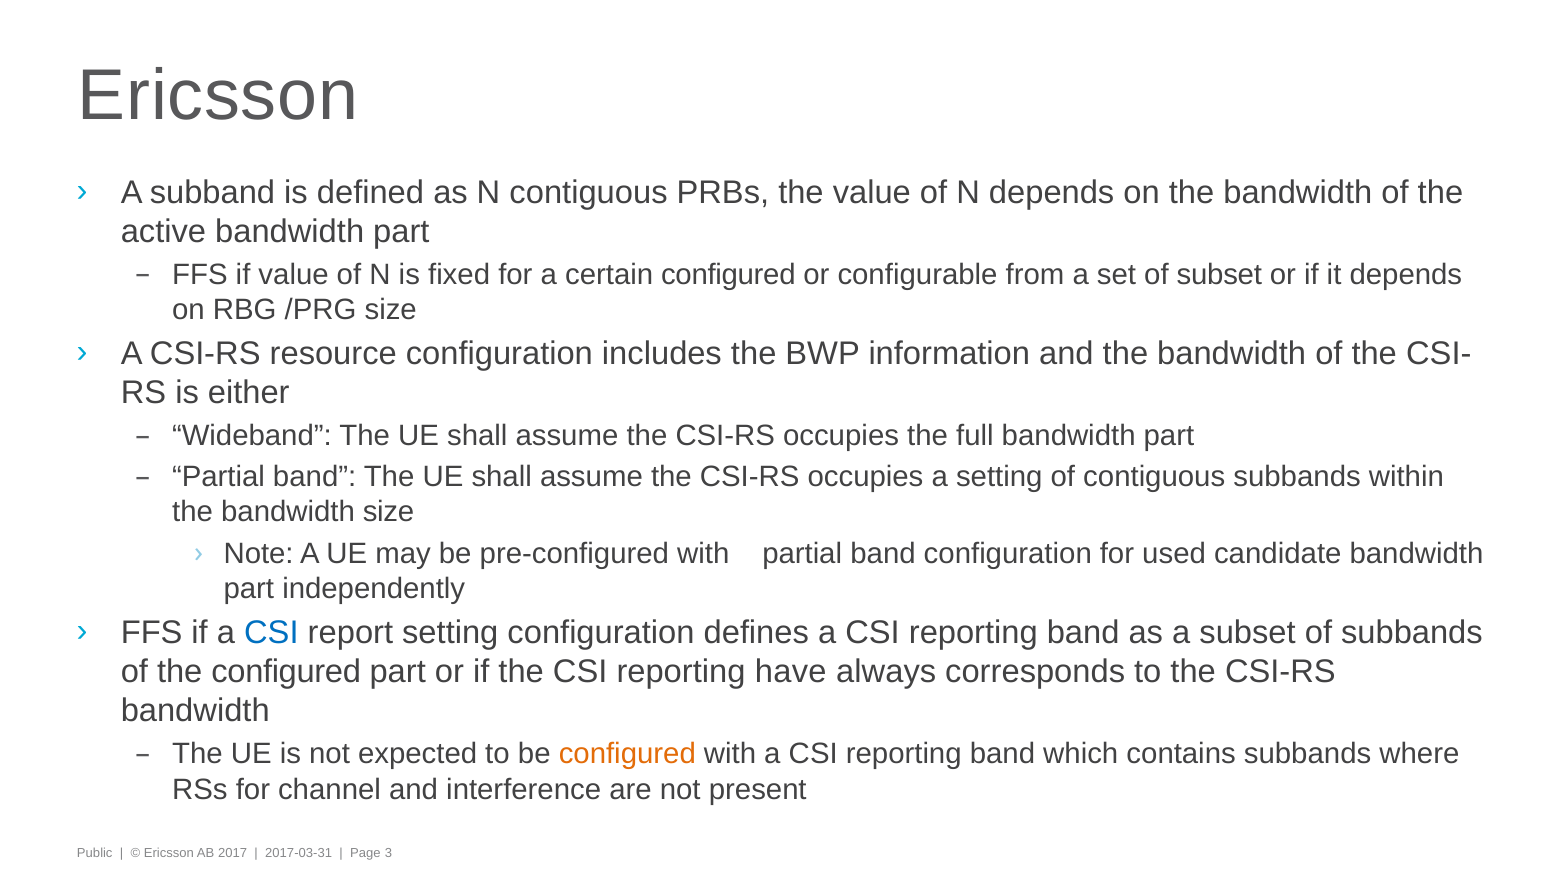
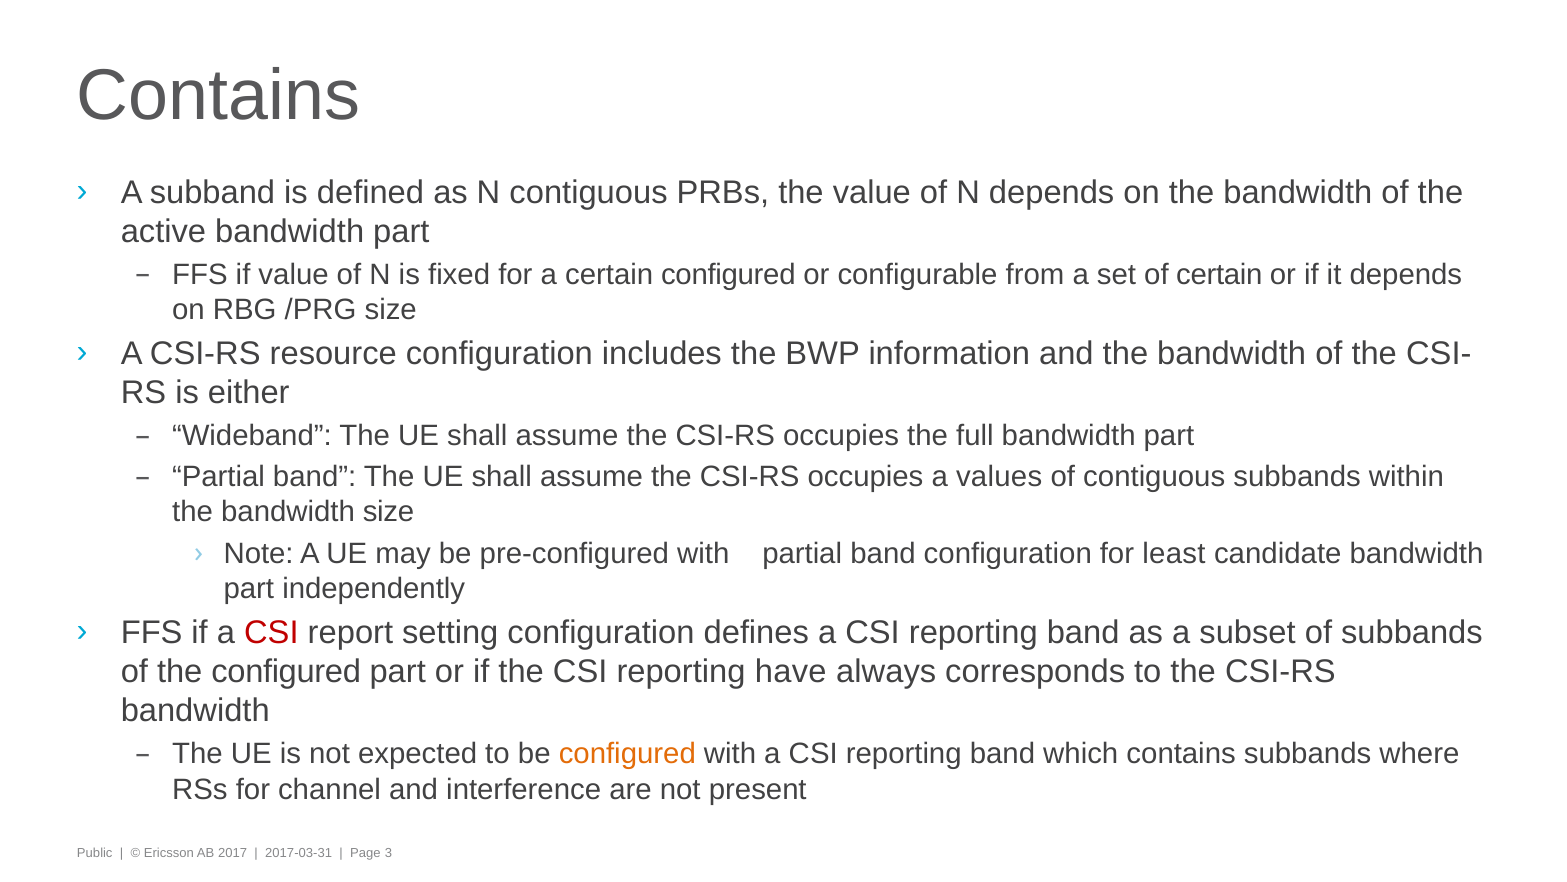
Ericsson: Ericsson -> Contains (218, 96)
of subset: subset -> certain (1219, 274)
a setting: setting -> values (999, 477)
used: used -> least (1174, 553)
CSI colour: blue -> red (271, 632)
